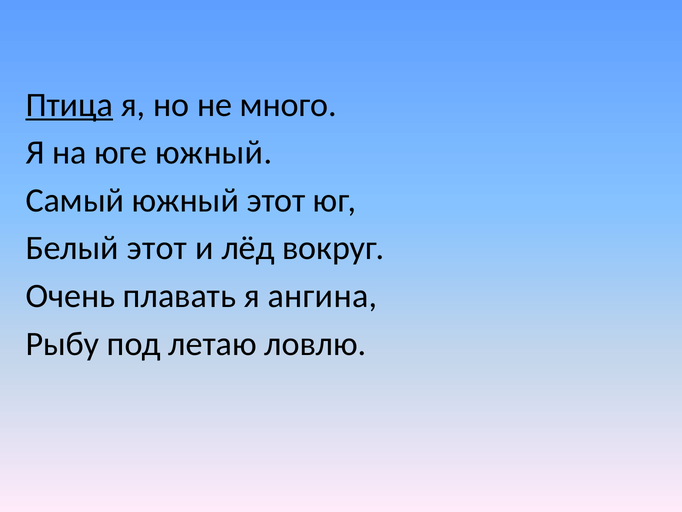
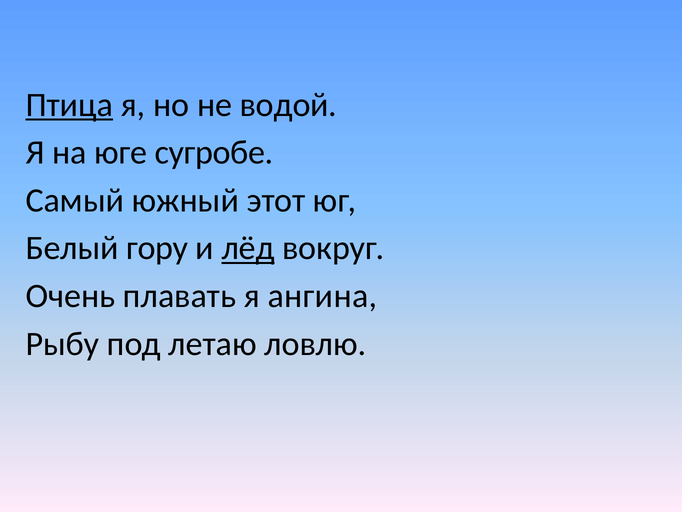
много: много -> водой (288, 105)
юге южный: южный -> сугробе (214, 153)
Белый этот: этот -> гору (157, 248)
лёд underline: none -> present (248, 248)
